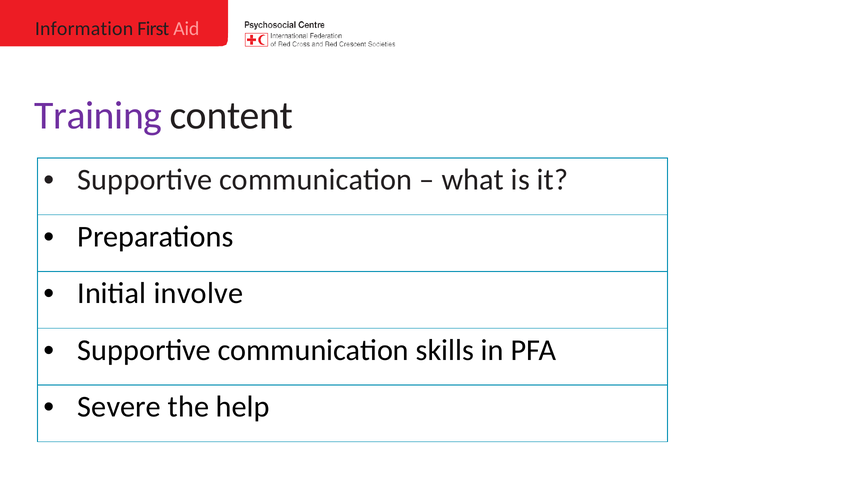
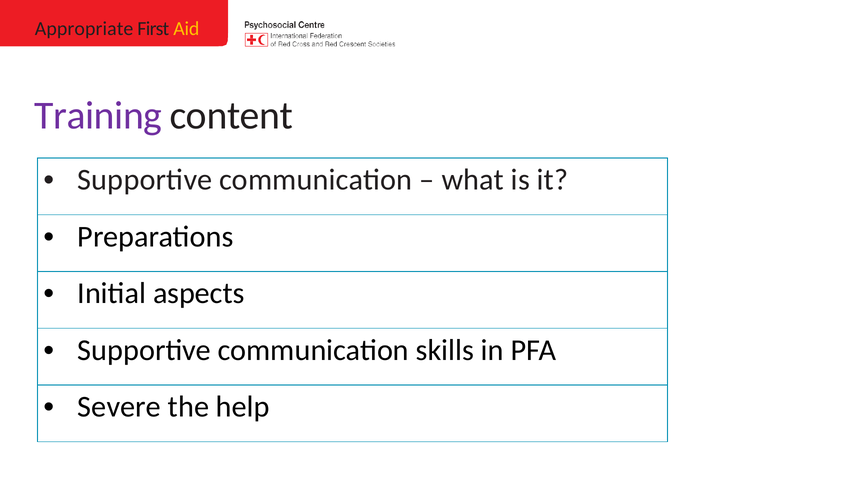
Information: Information -> Appropriate (84, 28)
Aid colour: pink -> yellow (186, 28)
involve: involve -> aspects (199, 293)
